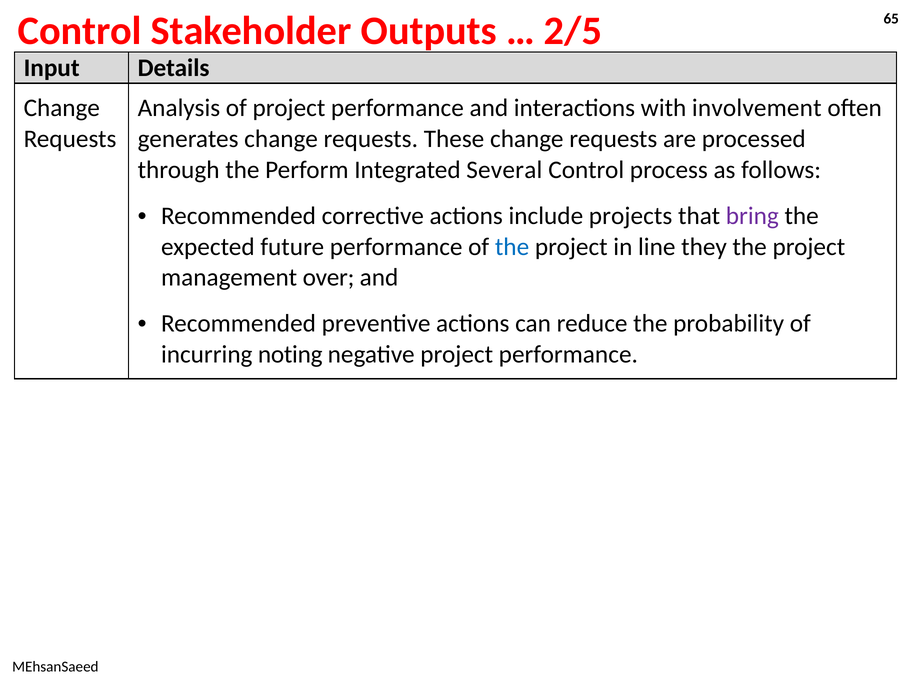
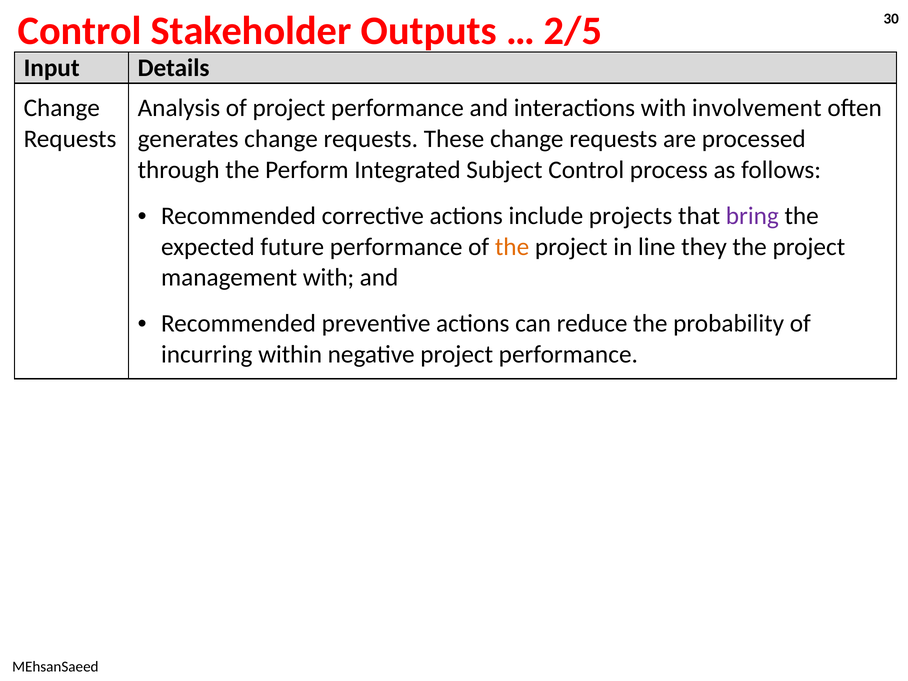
65: 65 -> 30 (891, 19)
Several: Several -> Subject (504, 170)
the colour: blue -> orange (512, 247)
management over: over -> with (328, 278)
noting: noting -> within (290, 354)
